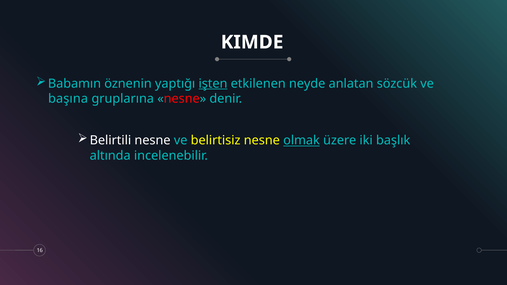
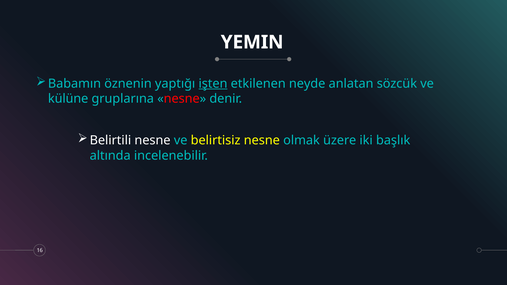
KIMDE: KIMDE -> YEMIN (252, 42)
başına: başına -> külüne (68, 99)
olmak underline: present -> none (301, 141)
